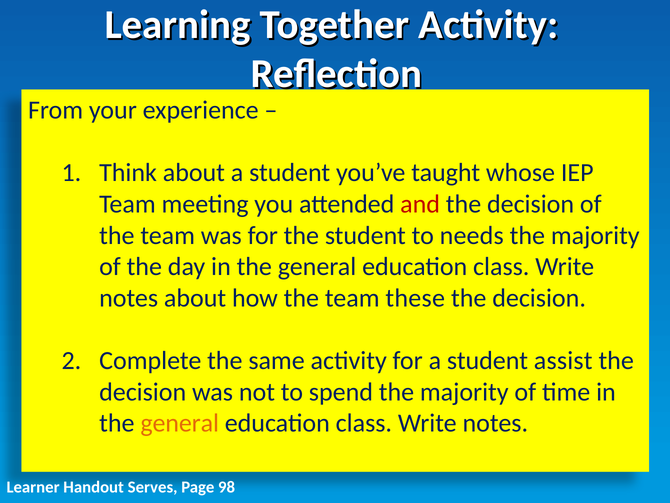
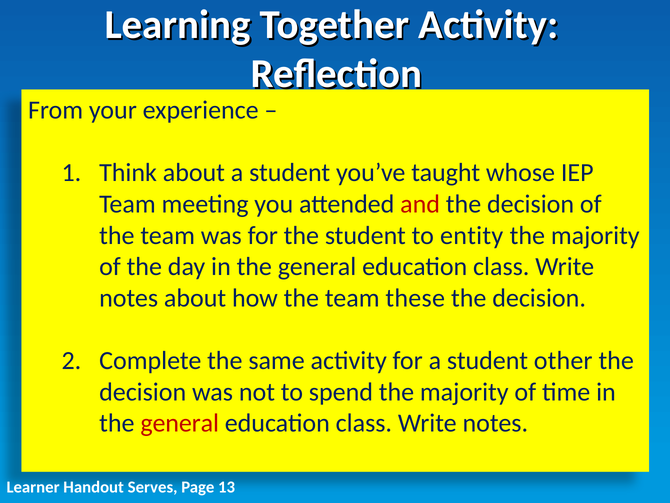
needs: needs -> entity (472, 235)
assist: assist -> other (563, 360)
general colour: orange -> red (180, 423)
98: 98 -> 13 (227, 487)
